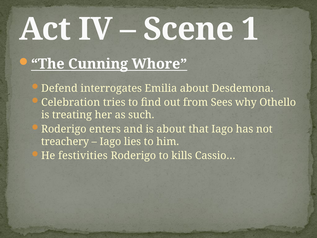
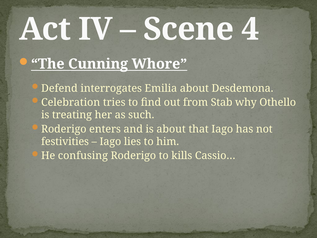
1: 1 -> 4 (250, 29)
Sees: Sees -> Stab (222, 102)
treachery: treachery -> festivities (65, 142)
festivities: festivities -> confusing (83, 156)
